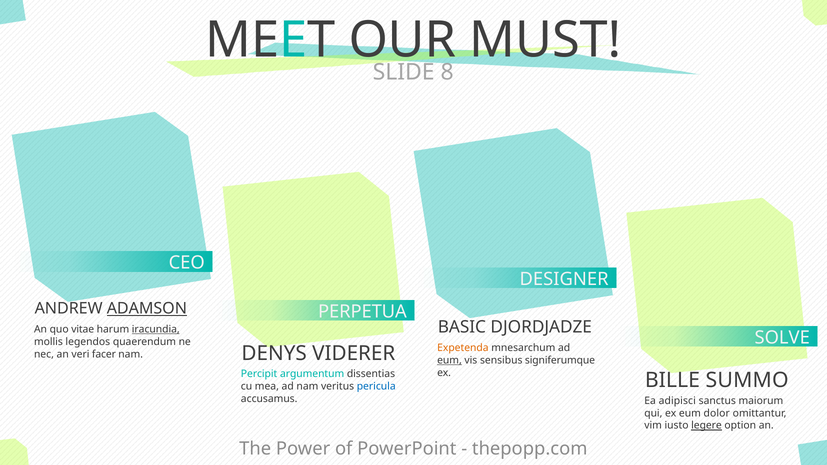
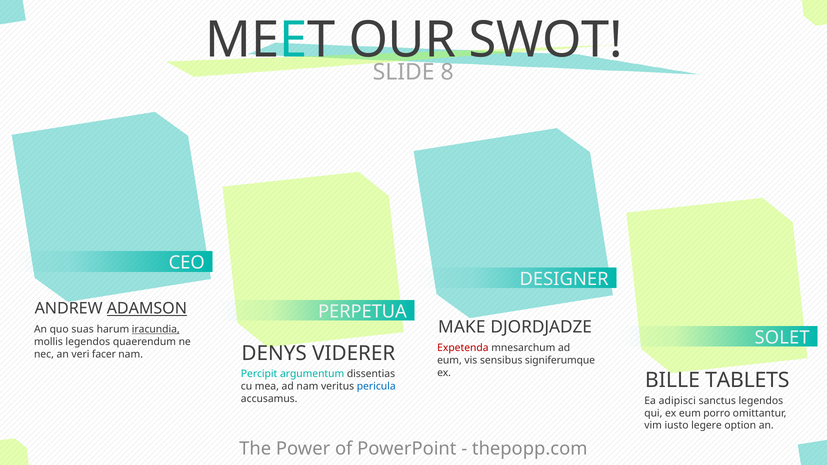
MUST: MUST -> SWOT (546, 40)
BASIC: BASIC -> MAKE (462, 327)
vitae: vitae -> suas (83, 330)
SOLVE: SOLVE -> SOLET (782, 338)
Expetenda colour: orange -> red (463, 348)
eum underline: present -> none (449, 360)
SUMMO: SUMMO -> TABLETS (747, 380)
sanctus maiorum: maiorum -> legendos (761, 401)
dolor: dolor -> porro (717, 413)
legere underline: present -> none (707, 426)
